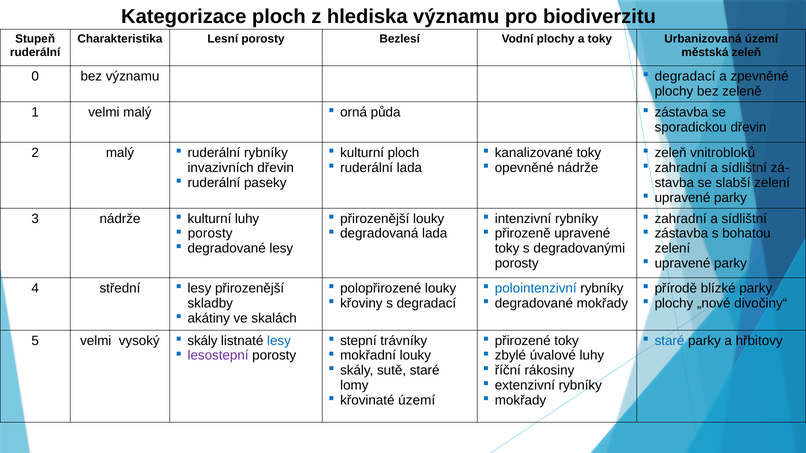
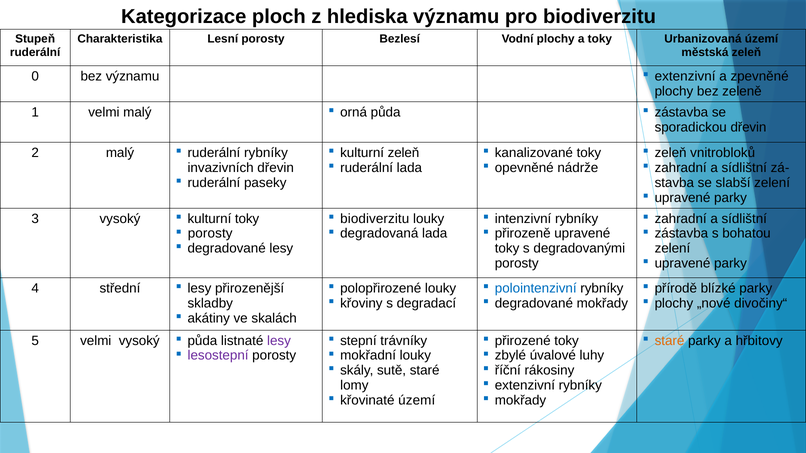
degradací: degradací -> extenzivní (685, 76)
kulturní ploch: ploch -> zeleň (403, 153)
přirozenější: přirozenější -> biodiverzitu (375, 219)
3 nádrže: nádrže -> vysoký (120, 219)
kulturní luhy: luhy -> toky (247, 219)
staré colour: blue -> orange (670, 341)
skály: skály -> půda (202, 341)
lesy colour: blue -> purple (279, 341)
